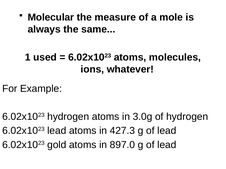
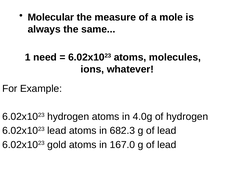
used: used -> need (45, 57)
3.0g: 3.0g -> 4.0g (142, 117)
427.3: 427.3 -> 682.3 (122, 131)
897.0: 897.0 -> 167.0 (122, 145)
